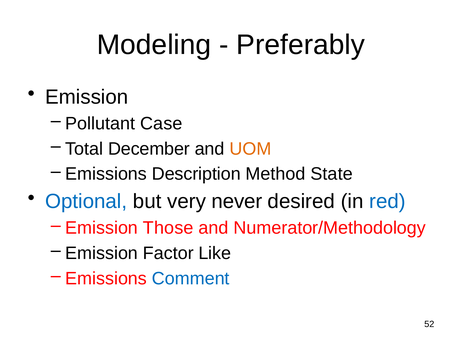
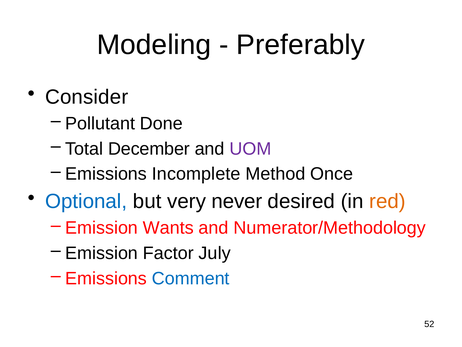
Emission: Emission -> Consider (87, 97)
Case: Case -> Done (161, 123)
UOM colour: orange -> purple (251, 149)
Description: Description -> Incomplete (196, 174)
State: State -> Once (332, 174)
red colour: blue -> orange (387, 201)
Those: Those -> Wants (168, 228)
Like: Like -> July (215, 253)
